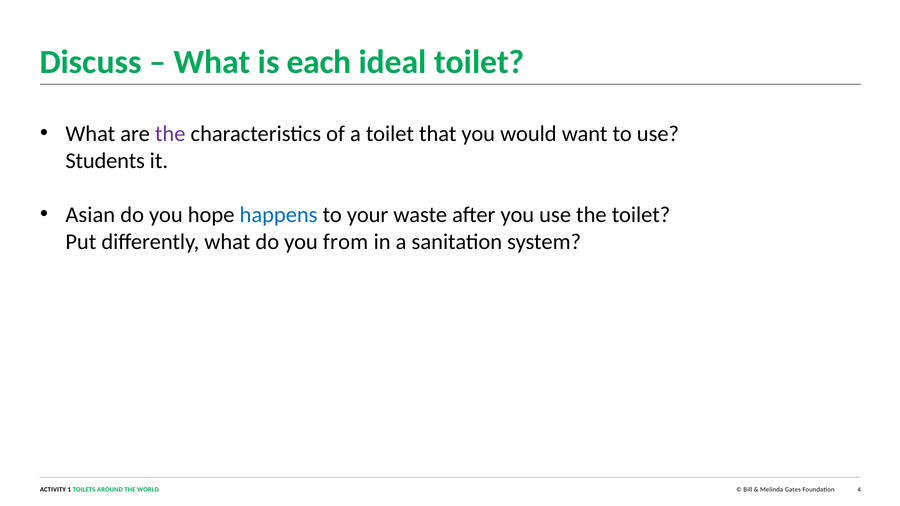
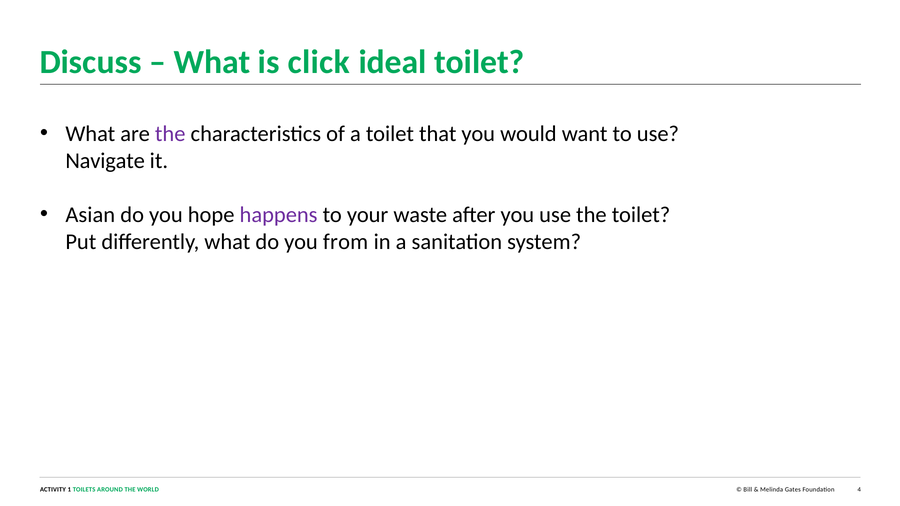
each: each -> click (319, 62)
Students: Students -> Navigate (105, 161)
happens colour: blue -> purple (279, 215)
